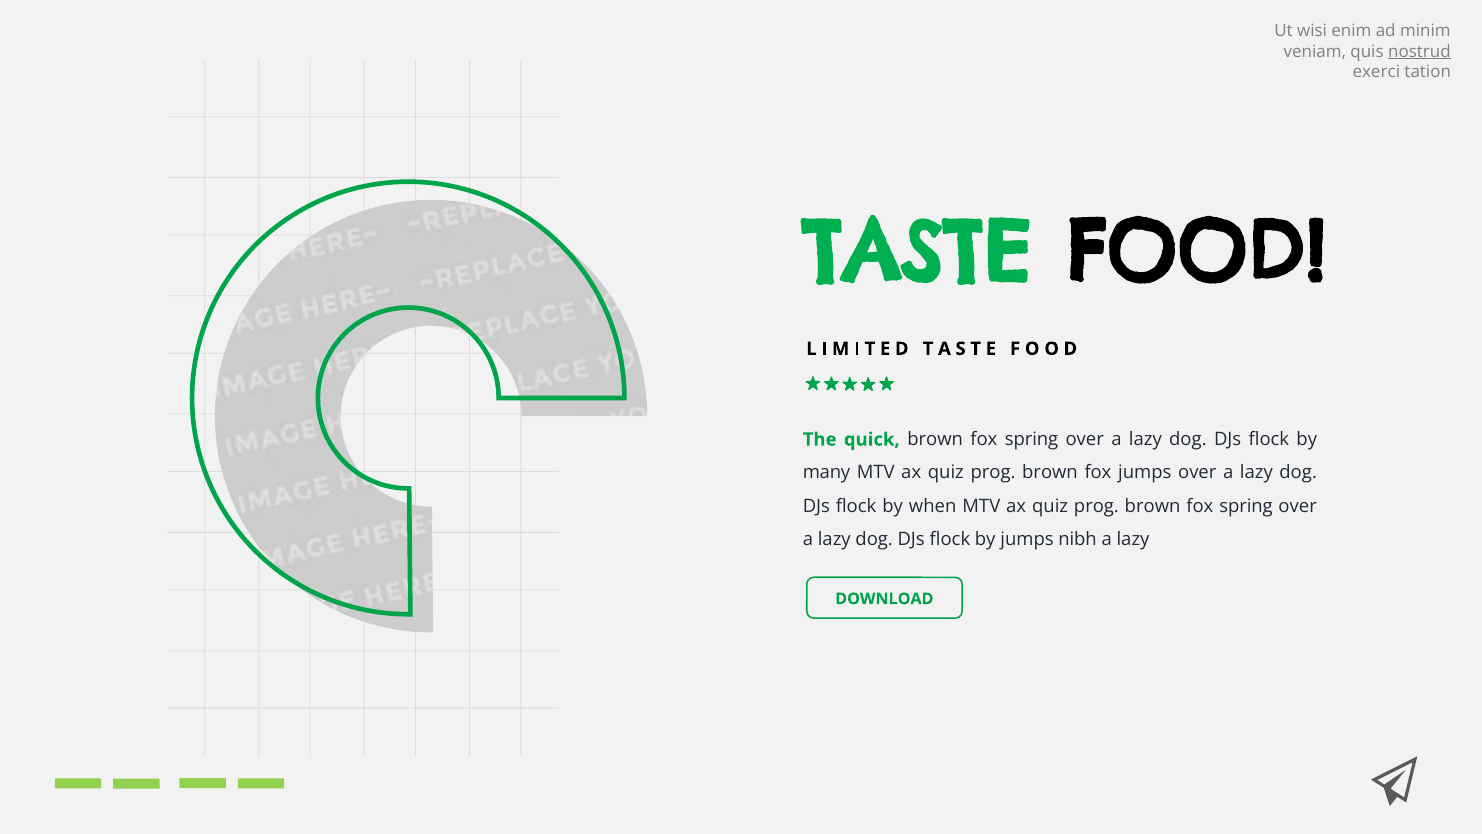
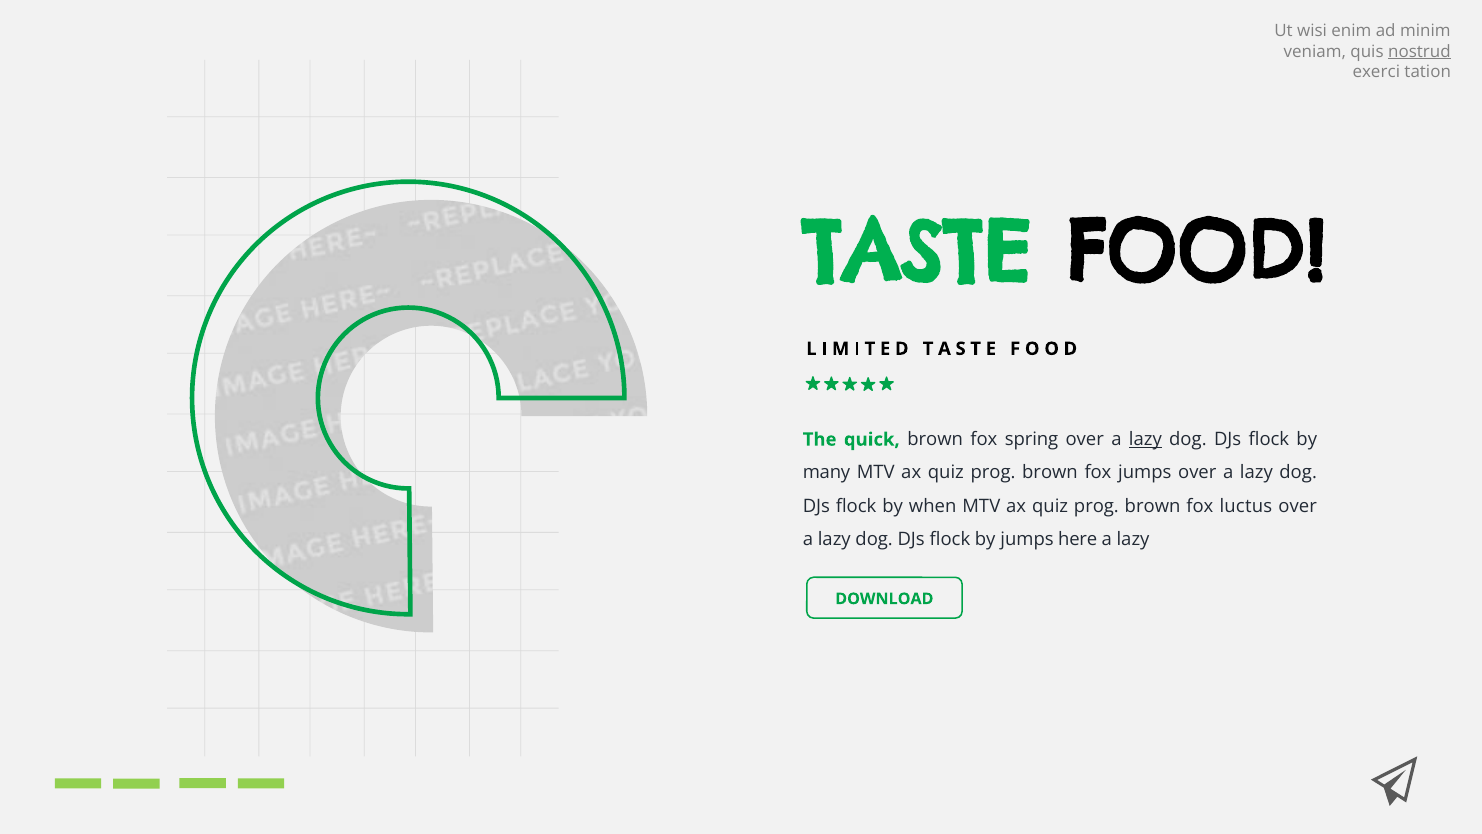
lazy underline: none -> present (1145, 439)
prog brown fox spring: spring -> luctus (1246, 506)
nibh: nibh -> here (1078, 539)
